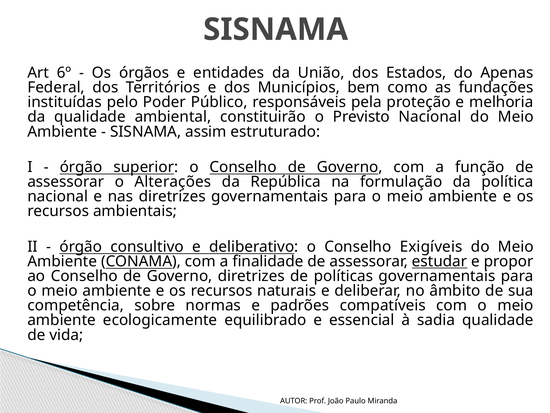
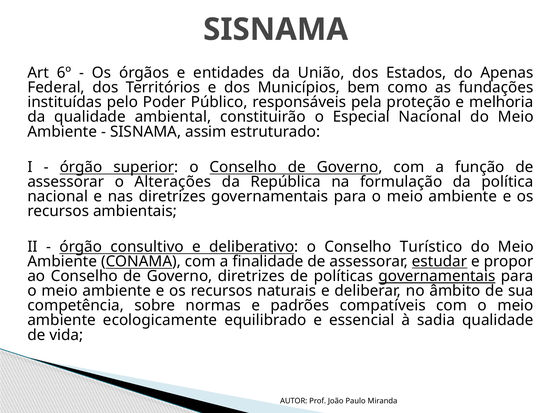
Previsto: Previsto -> Especial (361, 117)
Exigíveis: Exigíveis -> Turístico (431, 246)
governamentais underline: none -> present (437, 276)
